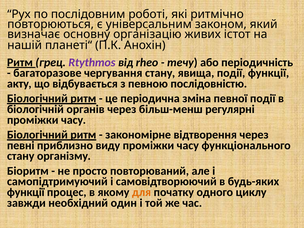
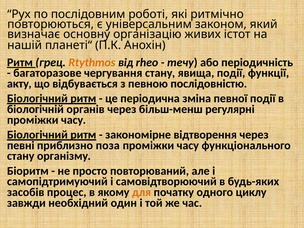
Rtythmos colour: purple -> orange (92, 62)
виду: виду -> поза (108, 145)
функції: функції -> засобів (26, 192)
